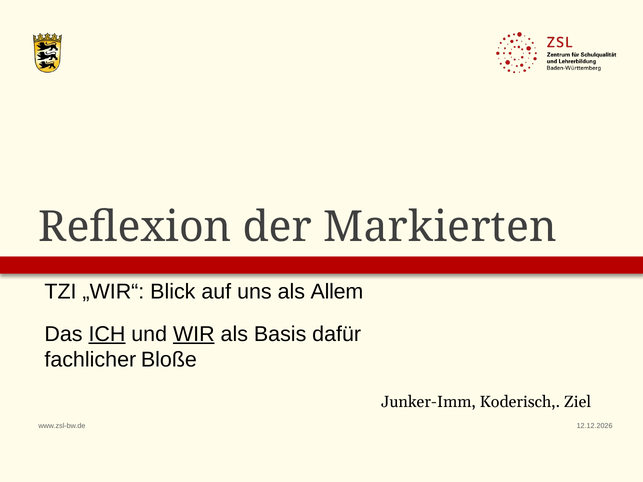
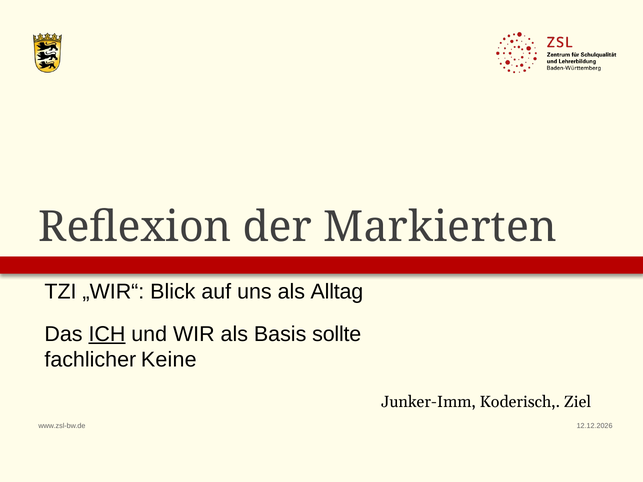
Allem: Allem -> Alltag (337, 292)
WIR underline: present -> none (194, 334)
dafür: dafür -> sollte (337, 334)
Bloße: Bloße -> Keine (169, 360)
